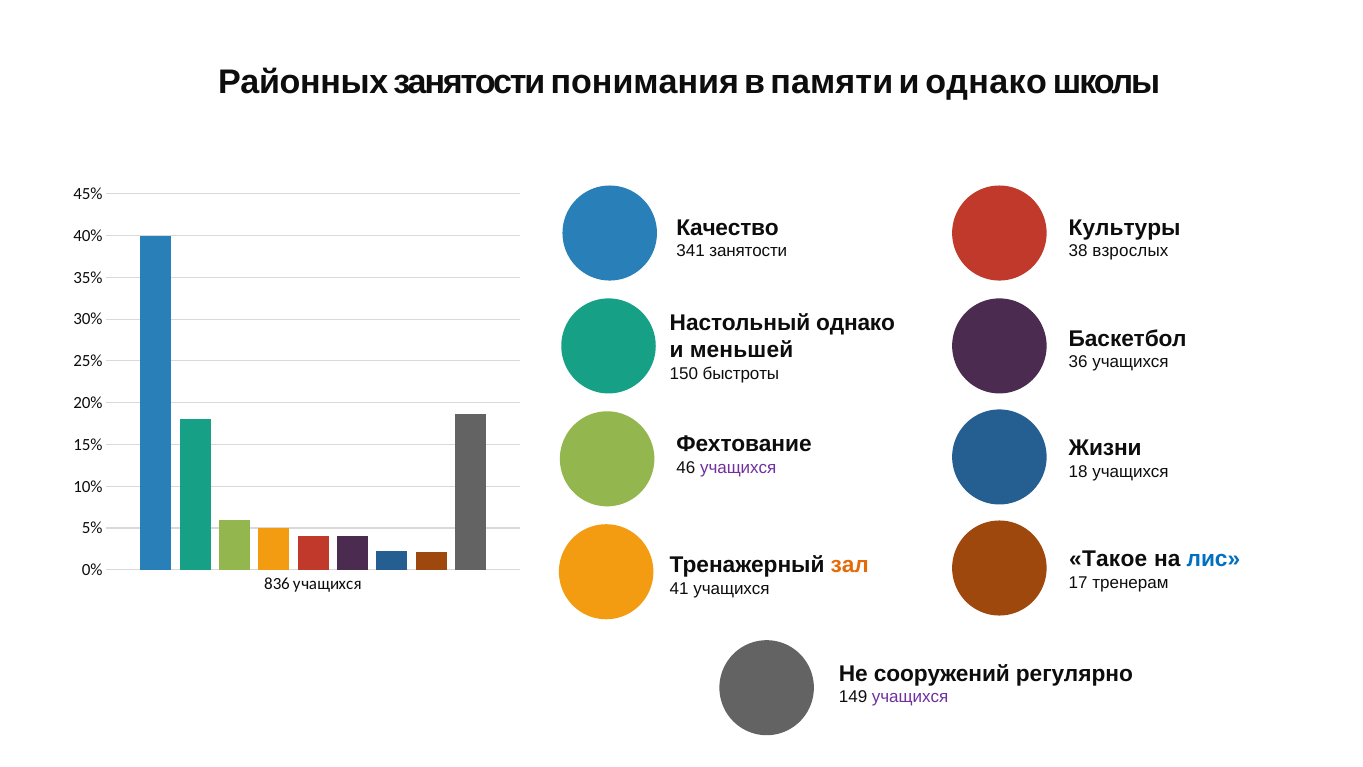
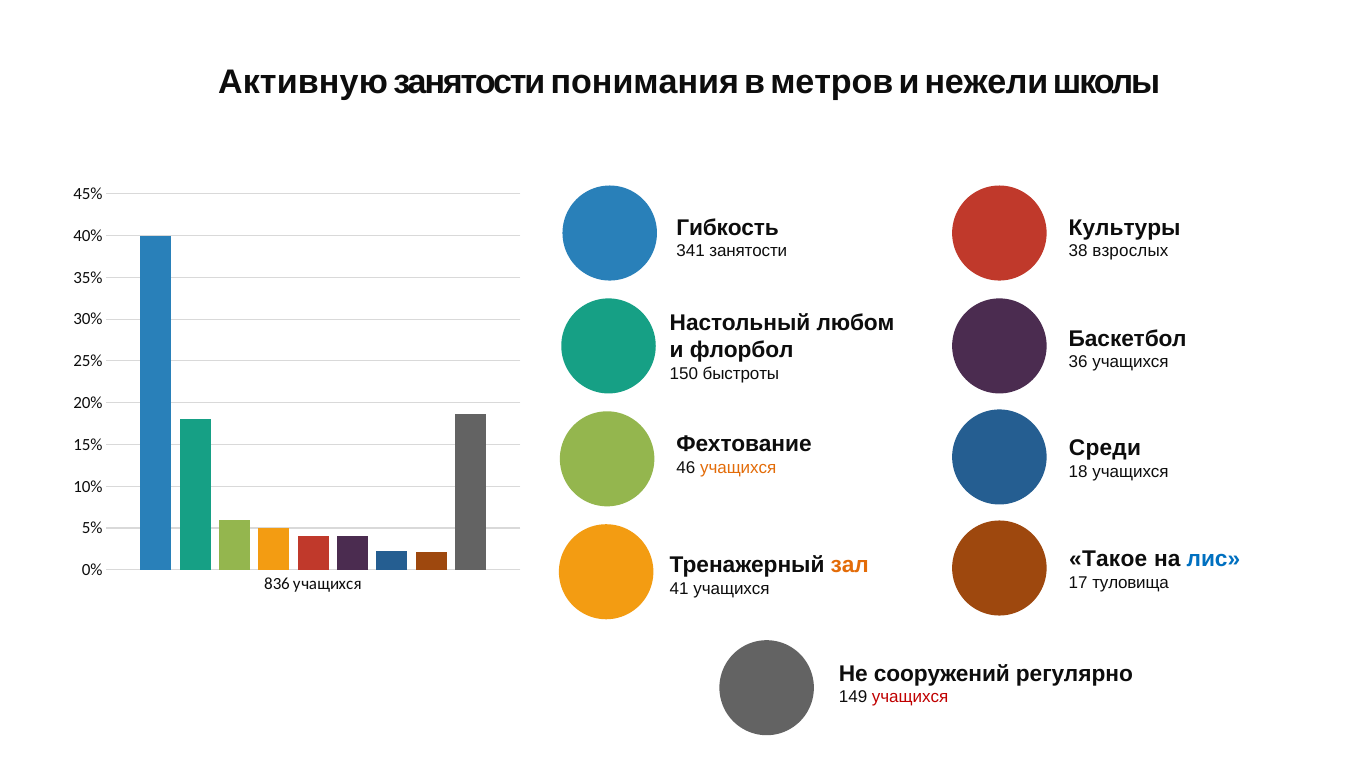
Районных: Районных -> Активную (303, 82)
памяти: памяти -> метров (832, 82)
и однако: однако -> нежели (986, 82)
Качество: Качество -> Гибкость (728, 228)
Настольный однако: однако -> любом (856, 323)
меньшей: меньшей -> флорбол (742, 350)
Жизни: Жизни -> Среди (1105, 448)
учащихся colour: purple -> orange (738, 468)
тренерам: тренерам -> туловища (1131, 583)
учащихся colour: purple -> red (910, 697)
